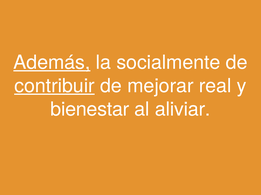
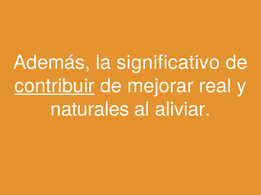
Además underline: present -> none (52, 63)
socialmente: socialmente -> significativo (168, 63)
bienestar: bienestar -> naturales (90, 110)
